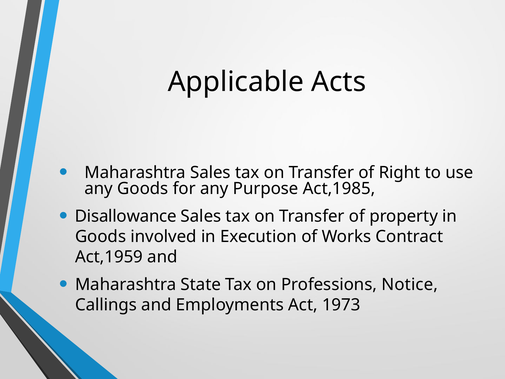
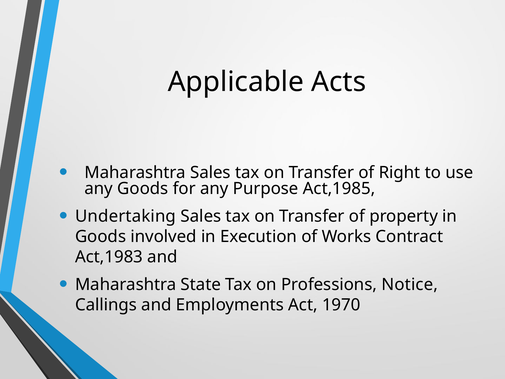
Disallowance: Disallowance -> Undertaking (126, 216)
Act,1959: Act,1959 -> Act,1983 (109, 257)
1973: 1973 -> 1970 (341, 305)
